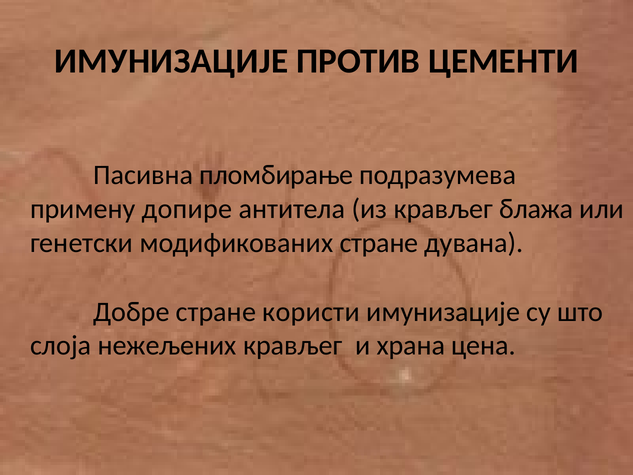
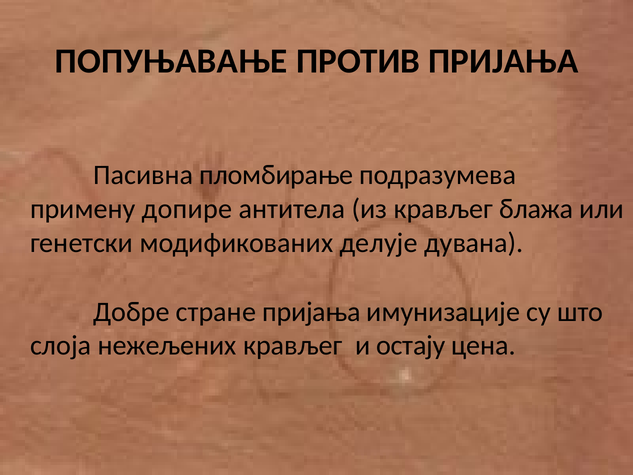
ИМУНИЗАЦИЈЕ: ИМУНИЗАЦИЈЕ -> ПОПУЊАВАЊЕ (171, 61)
ПРОТИВ ЦЕМЕНТИ: ЦЕМЕНТИ -> ПРИЈАЊА (503, 61)
модификованих стране: стране -> делује (379, 243)
стране користи: користи -> пријања (311, 312)
храна: храна -> остају (411, 345)
